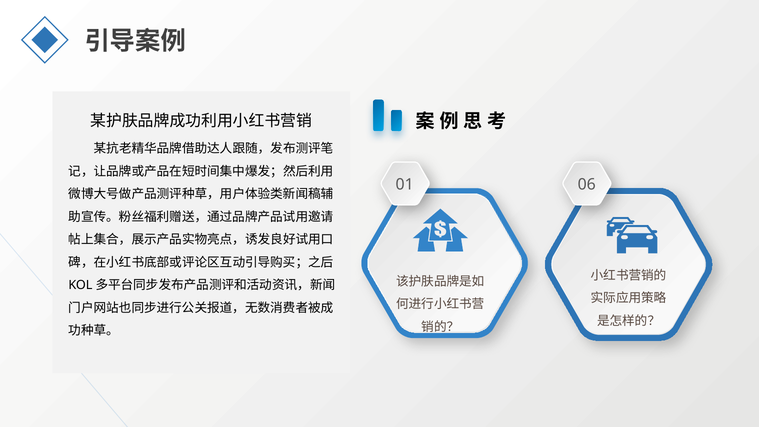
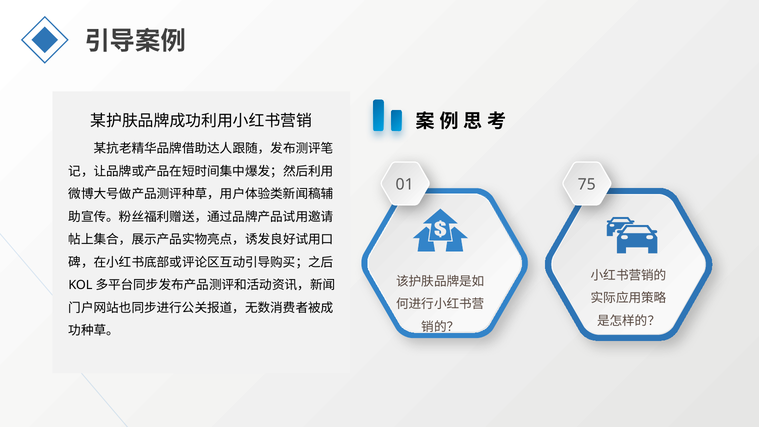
06: 06 -> 75 (587, 184)
